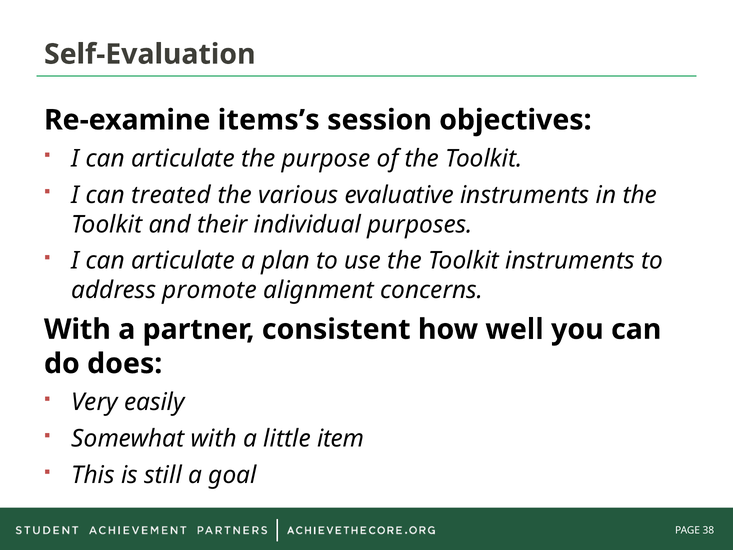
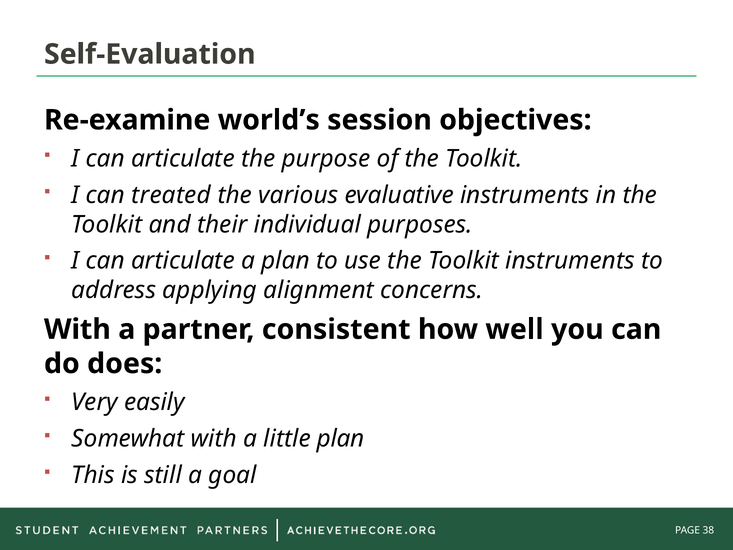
items’s: items’s -> world’s (269, 120)
promote: promote -> applying (210, 290)
little item: item -> plan (341, 439)
